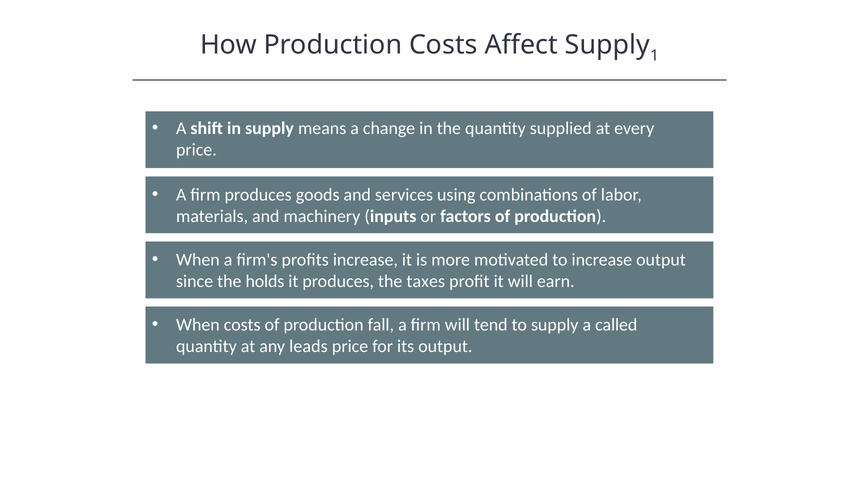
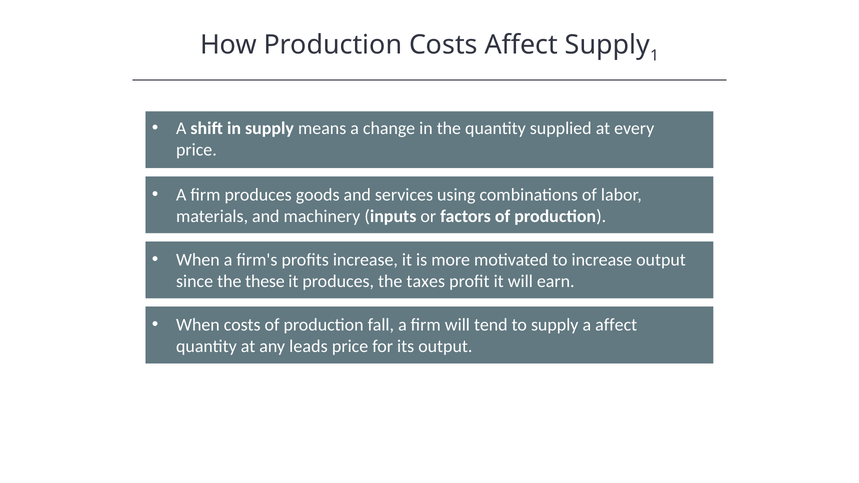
holds: holds -> these (265, 281)
a called: called -> affect (616, 325)
